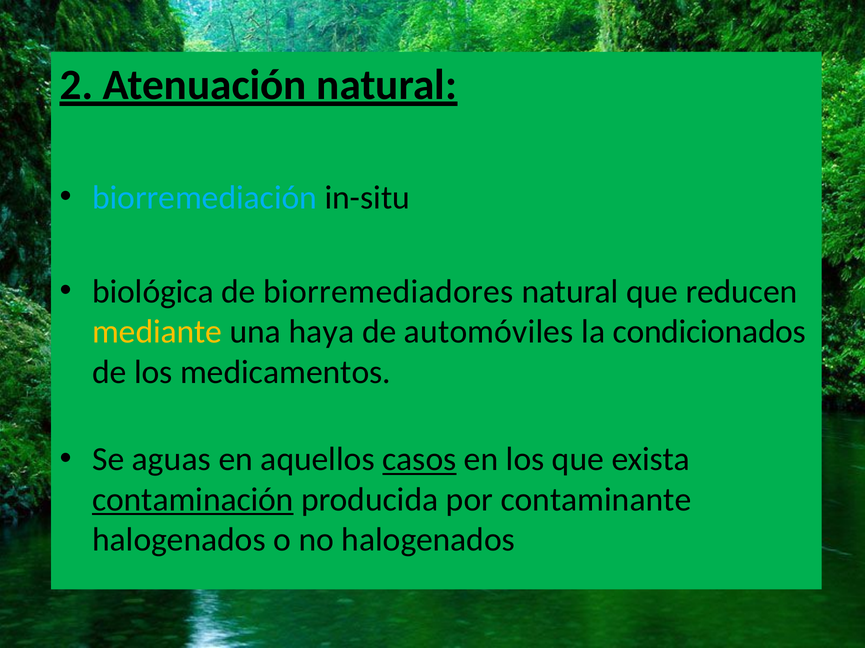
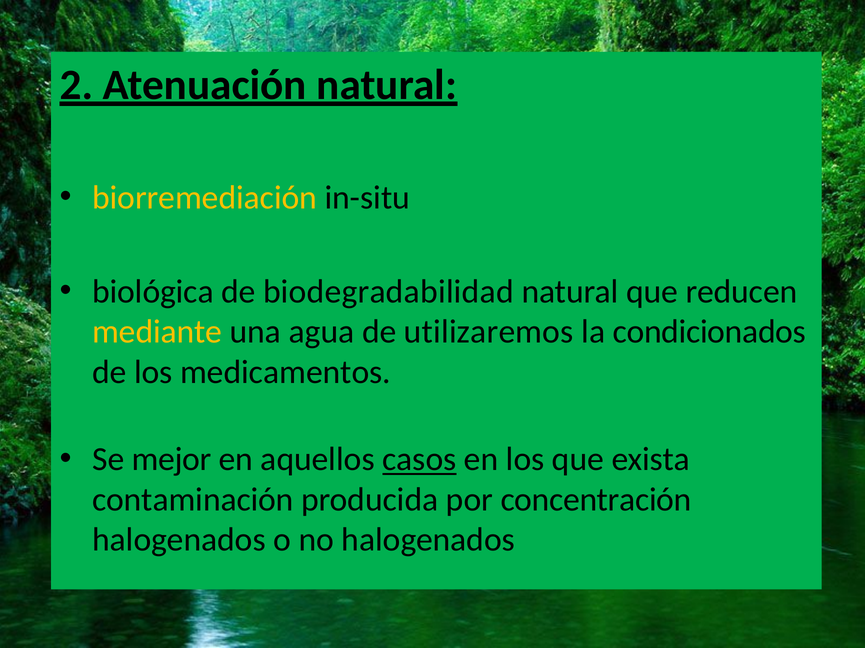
biorremediación colour: light blue -> yellow (205, 198)
biorremediadores: biorremediadores -> biodegradabilidad (388, 292)
haya: haya -> agua (321, 332)
automóviles: automóviles -> utilizaremos (489, 332)
aguas: aguas -> mejor (172, 460)
contaminación underline: present -> none (193, 500)
contaminante: contaminante -> concentración (596, 500)
